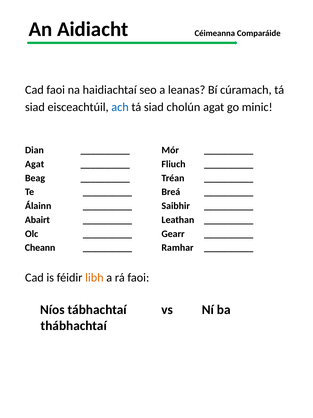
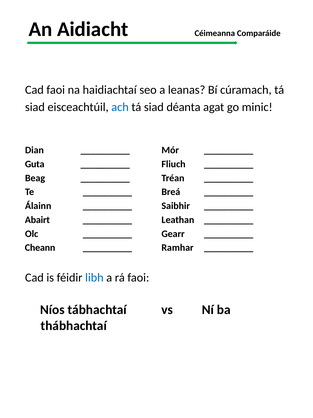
cholún: cholún -> déanta (183, 107)
Agat: Agat -> Guta (35, 164)
libh colour: orange -> blue (94, 277)
